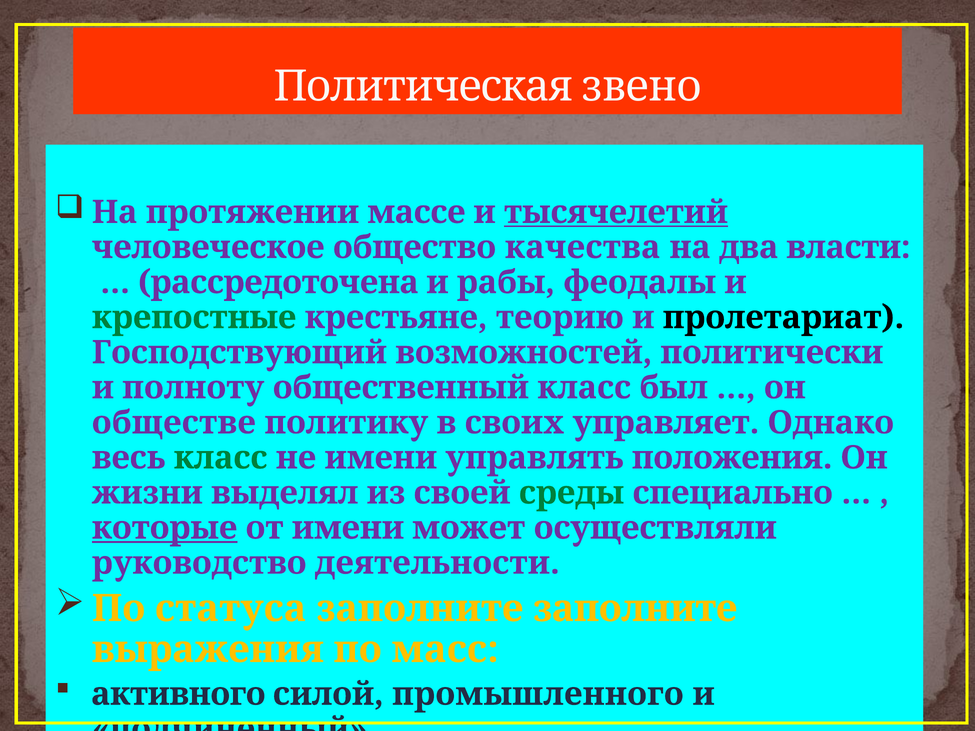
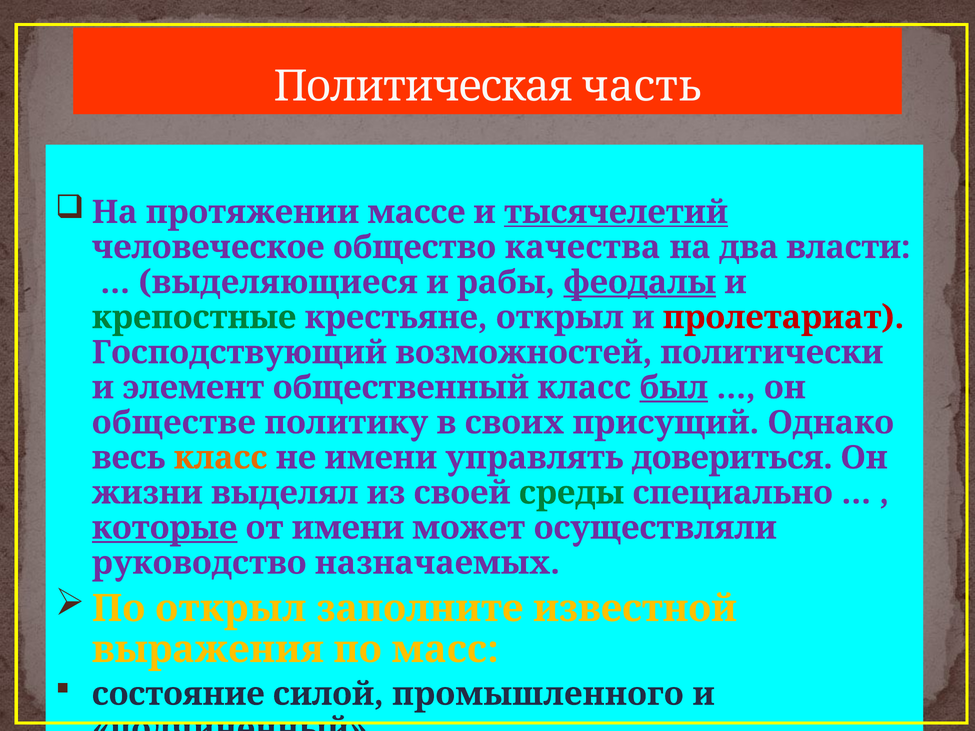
звено: звено -> часть (642, 86)
рассредоточена: рассредоточена -> выделяющиеся (278, 283)
феодалы underline: none -> present (640, 283)
крестьяне теорию: теорию -> открыл (560, 318)
пролетариат colour: black -> red (783, 318)
полноту: полноту -> элемент (193, 388)
был underline: none -> present (674, 388)
управляет: управляет -> присущий (666, 423)
класс colour: green -> orange (221, 458)
положения: положения -> довериться (732, 458)
деятельности: деятельности -> назначаемых (437, 563)
По статуса: статуса -> открыл (231, 609)
заполните заполните: заполните -> известной (635, 609)
активного: активного -> состояние (178, 694)
